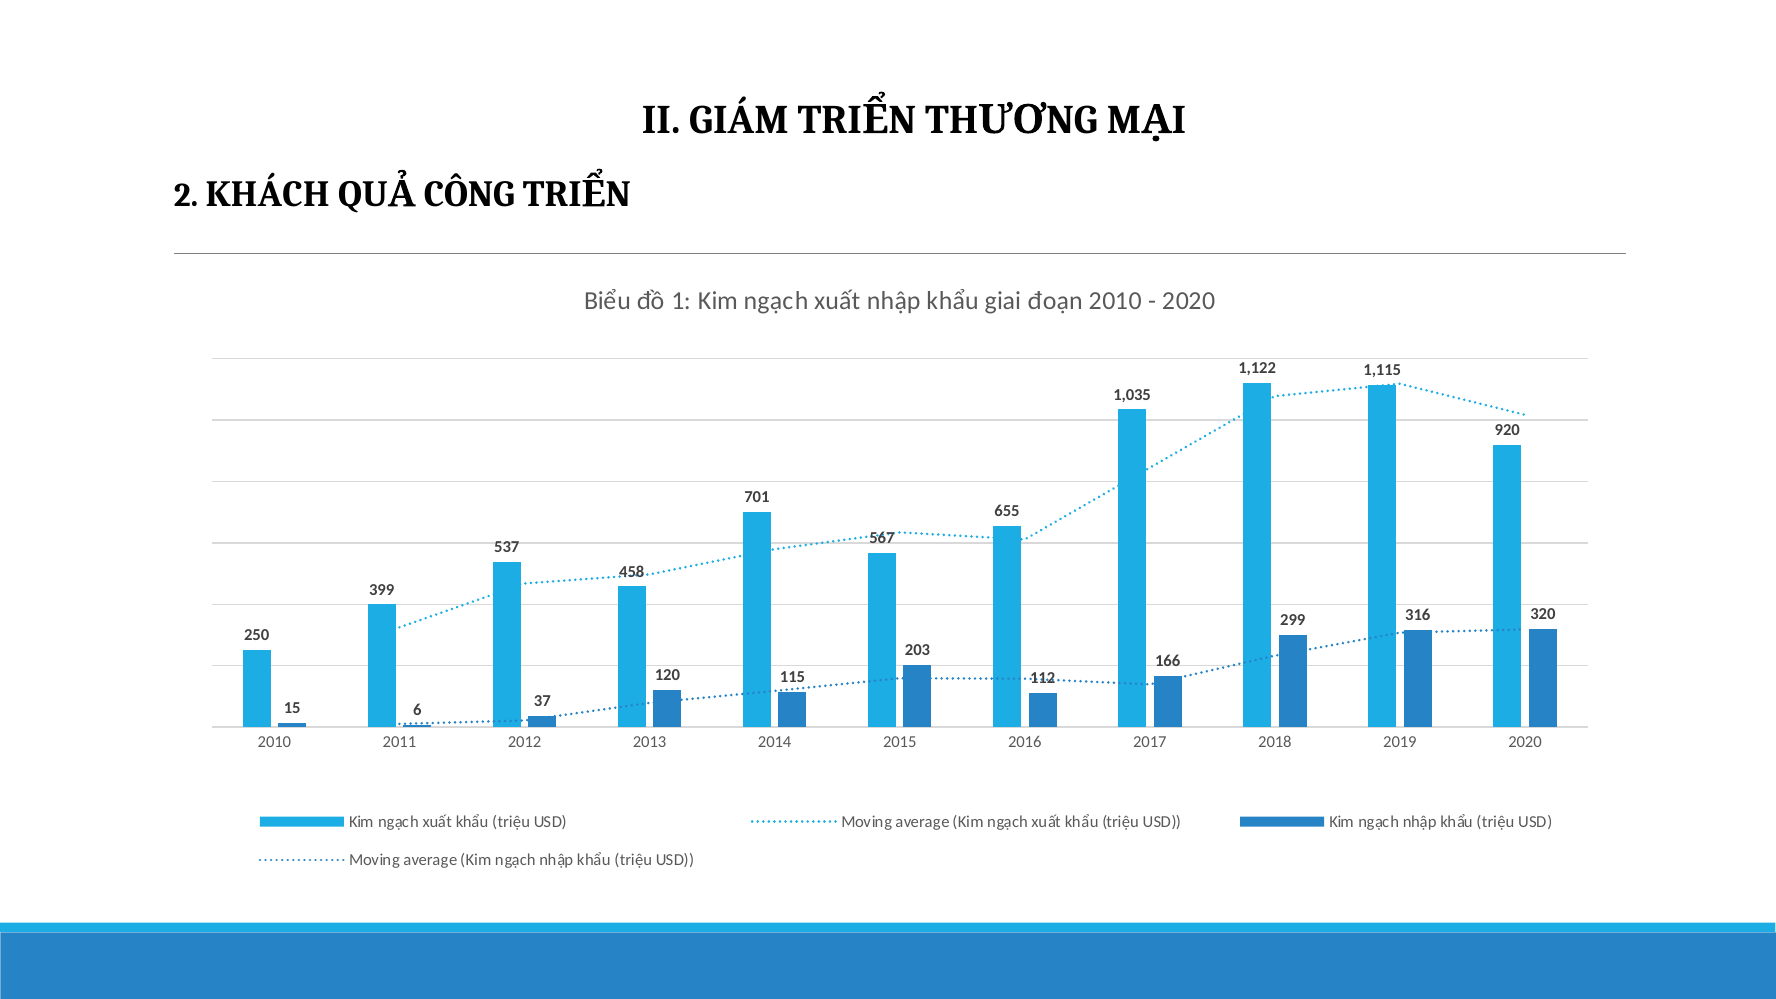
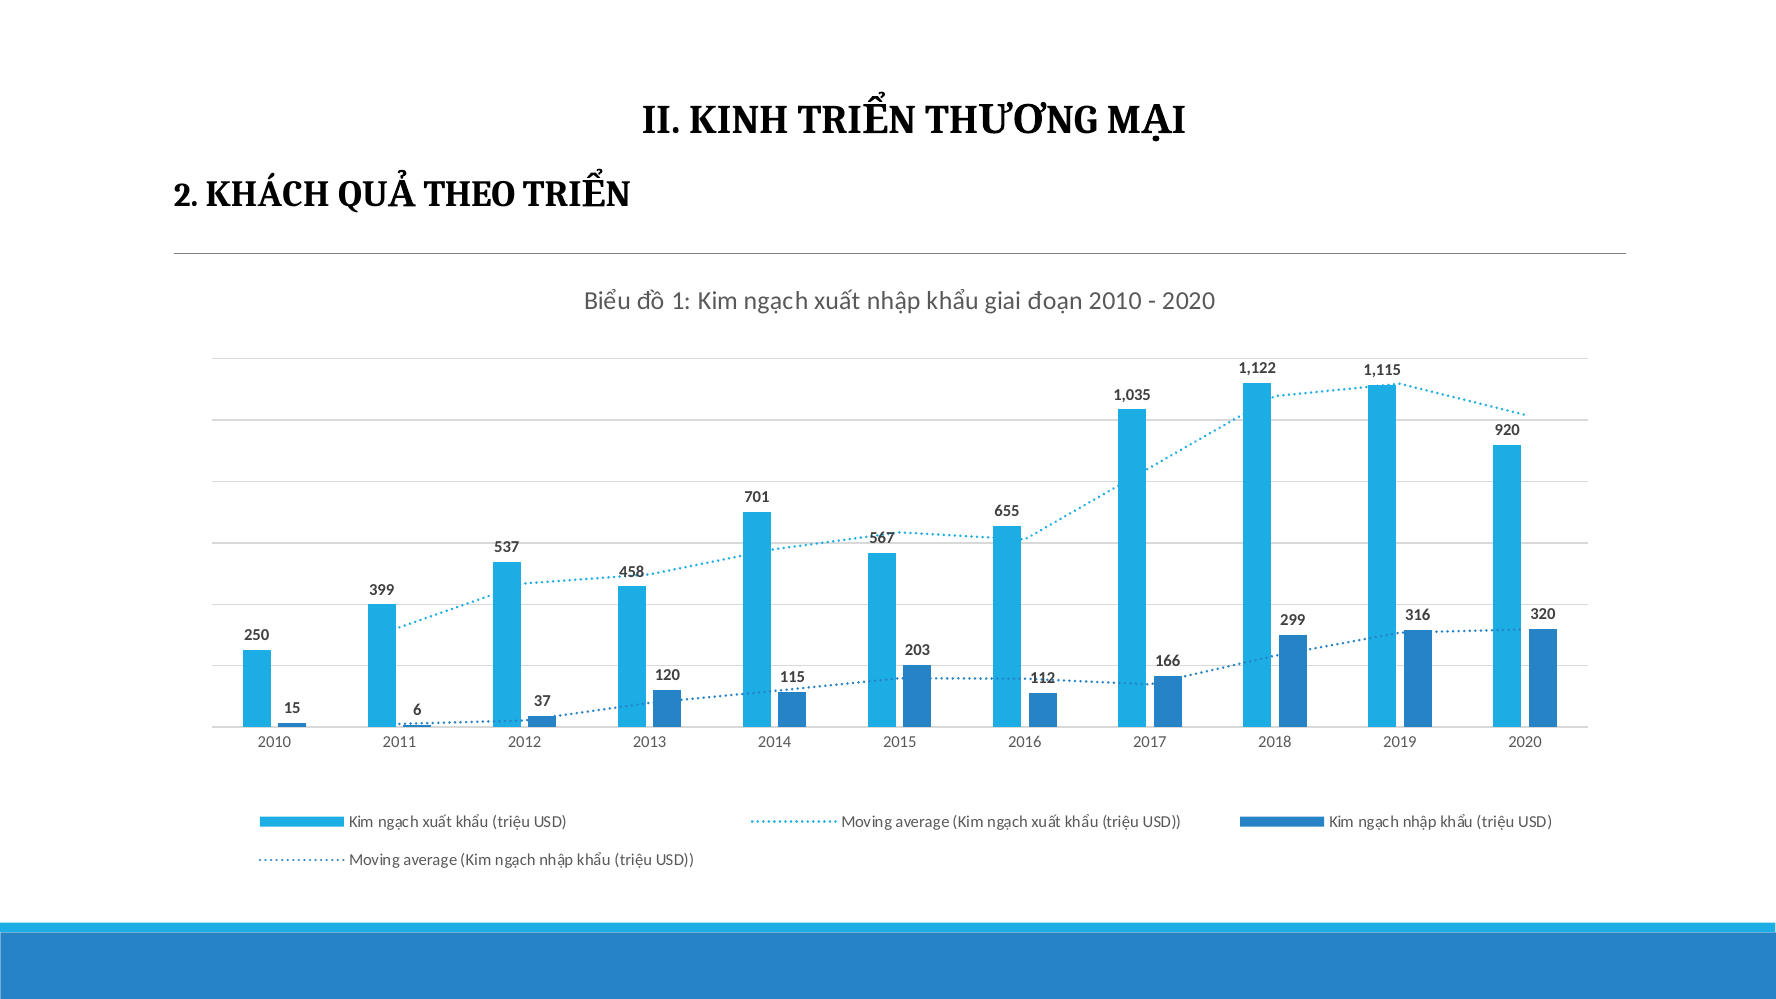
GIÁM: GIÁM -> KINH (739, 120)
CÔNG: CÔNG -> THEO (469, 194)
